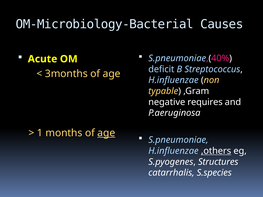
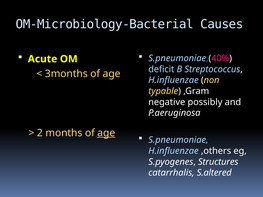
requires: requires -> possibly (205, 102)
1: 1 -> 2 (40, 133)
,others underline: present -> none (216, 151)
S.species: S.species -> S.altered (214, 173)
